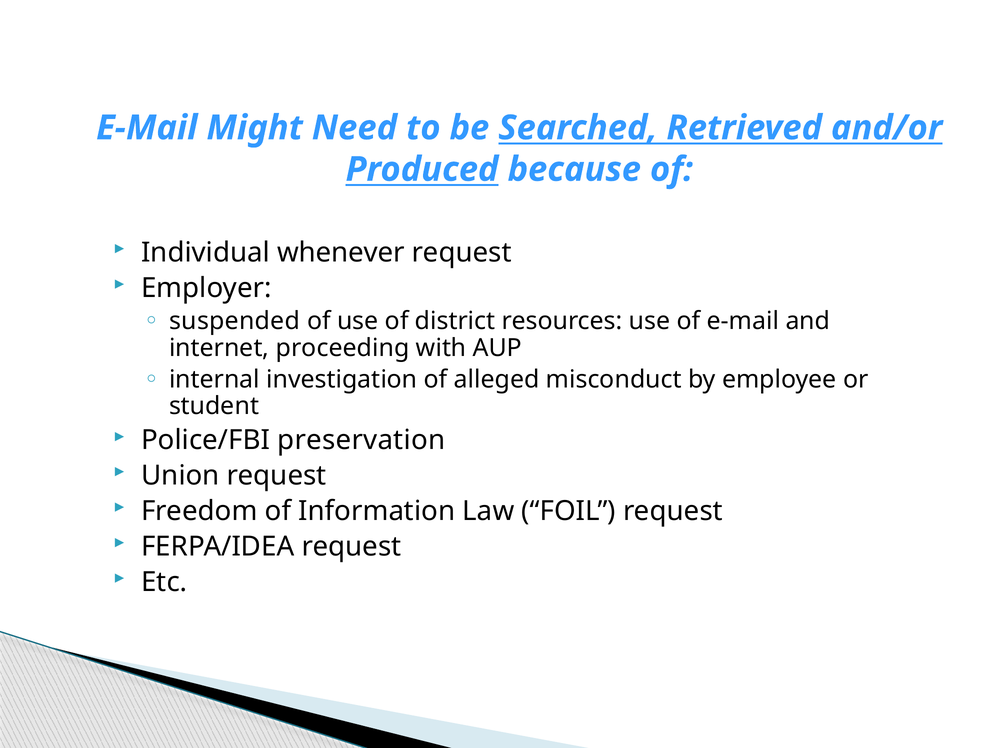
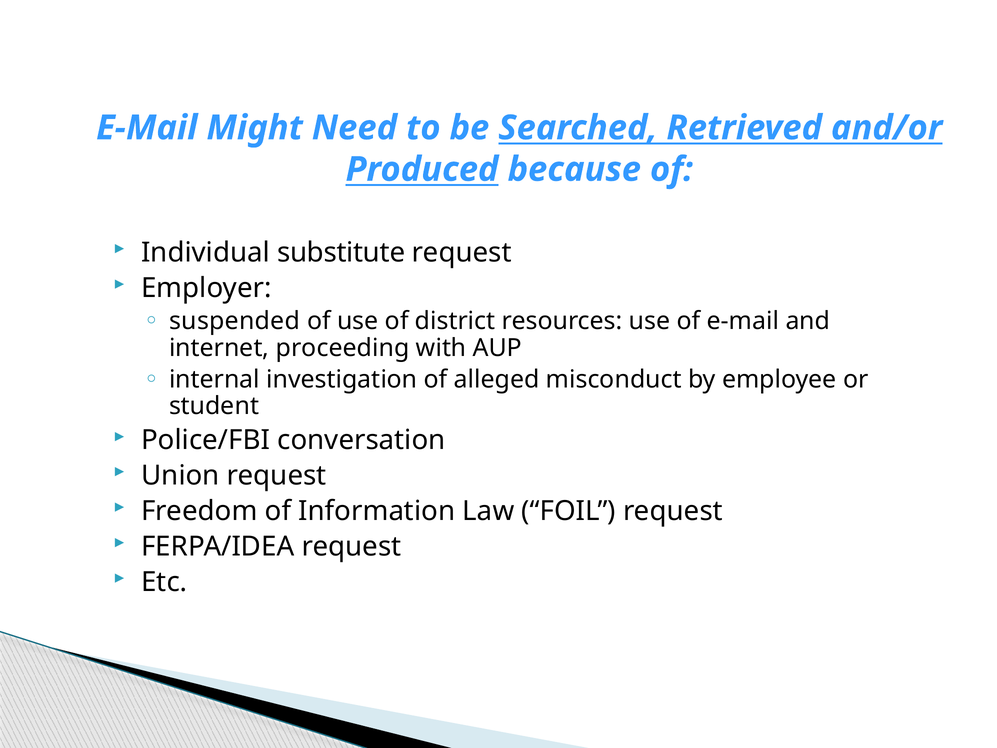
whenever: whenever -> substitute (341, 252)
preservation: preservation -> conversation (361, 440)
